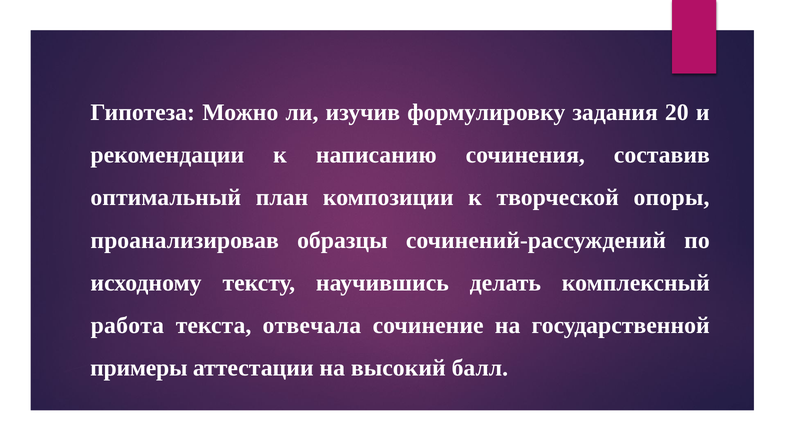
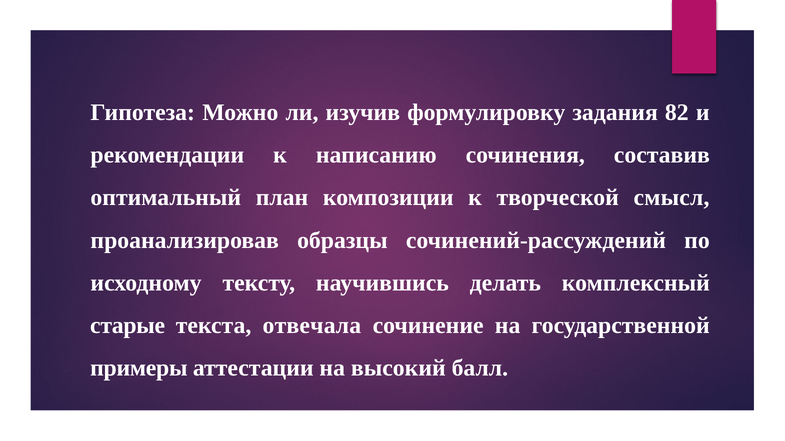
20: 20 -> 82 (677, 112)
опоры: опоры -> смысл (672, 198)
работа: работа -> старые (128, 326)
